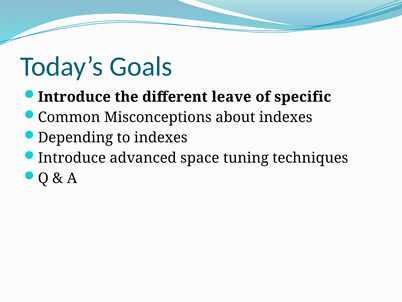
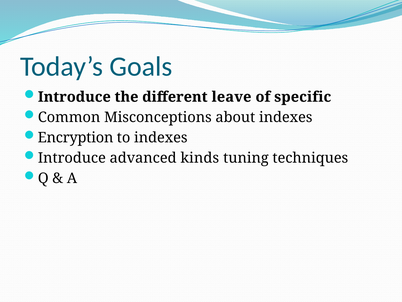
Depending: Depending -> Encryption (76, 137)
space: space -> kinds (200, 158)
